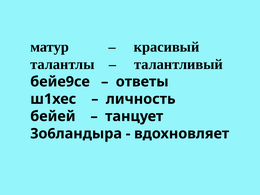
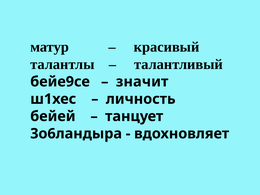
ответы: ответы -> значит (142, 82)
